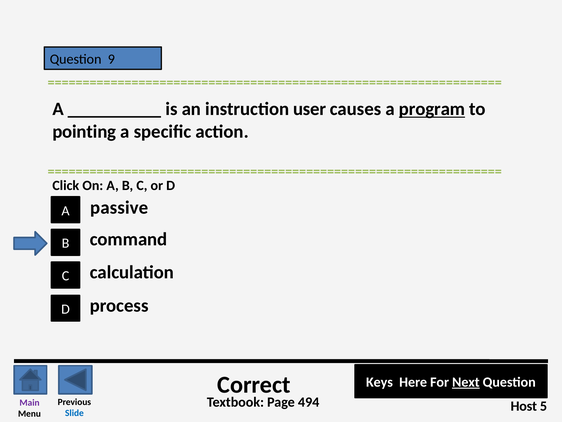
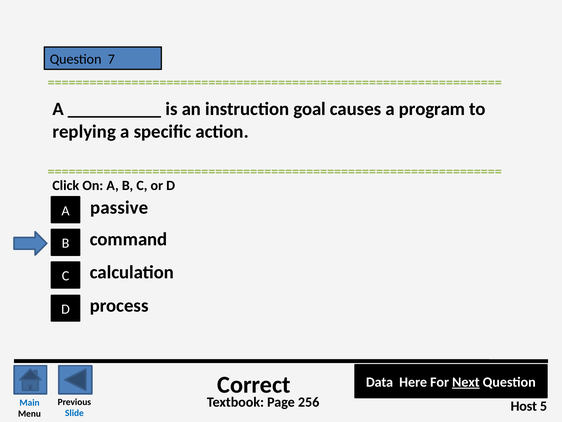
9: 9 -> 7 (111, 59)
user: user -> goal (310, 109)
program underline: present -> none (432, 109)
pointing: pointing -> replying (84, 131)
Keys: Keys -> Data (379, 382)
494: 494 -> 256 (309, 402)
Main colour: purple -> blue (30, 402)
